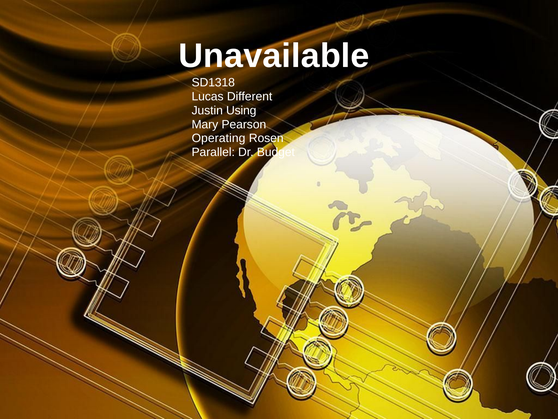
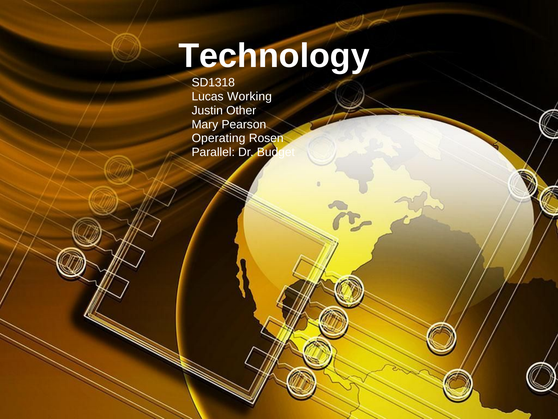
Unavailable: Unavailable -> Technology (274, 56)
Different: Different -> Working (250, 96)
Using: Using -> Other (241, 110)
